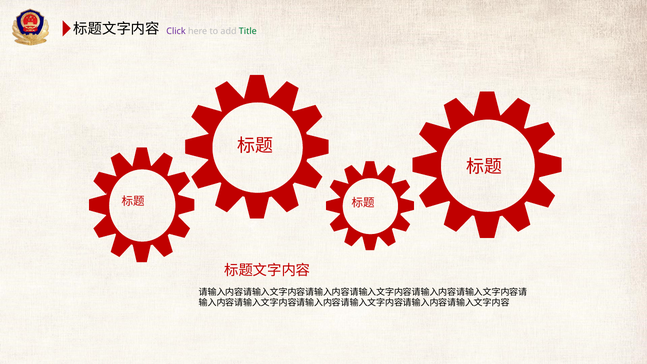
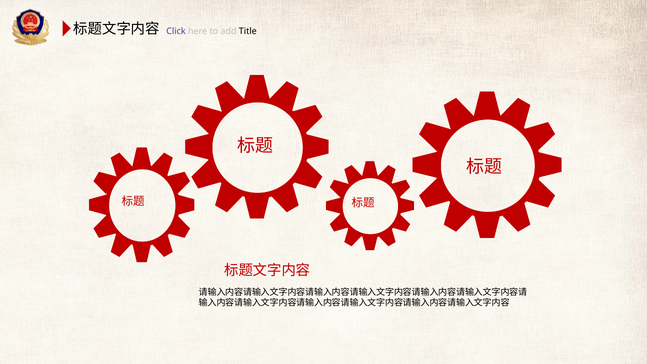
Title colour: green -> black (248, 31)
